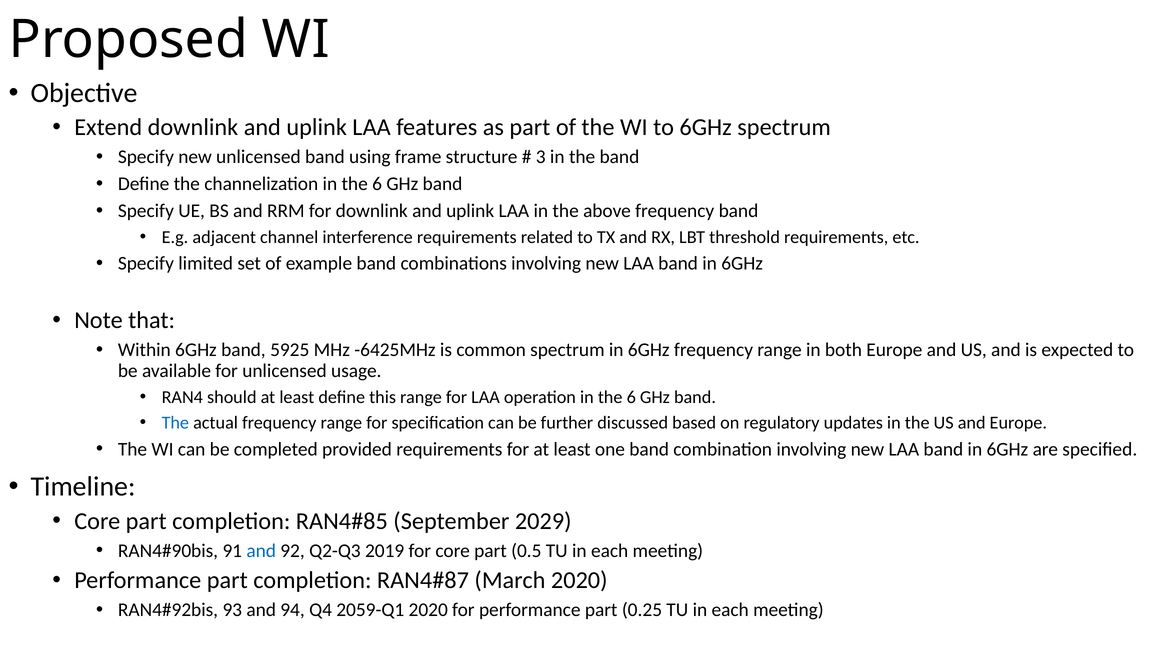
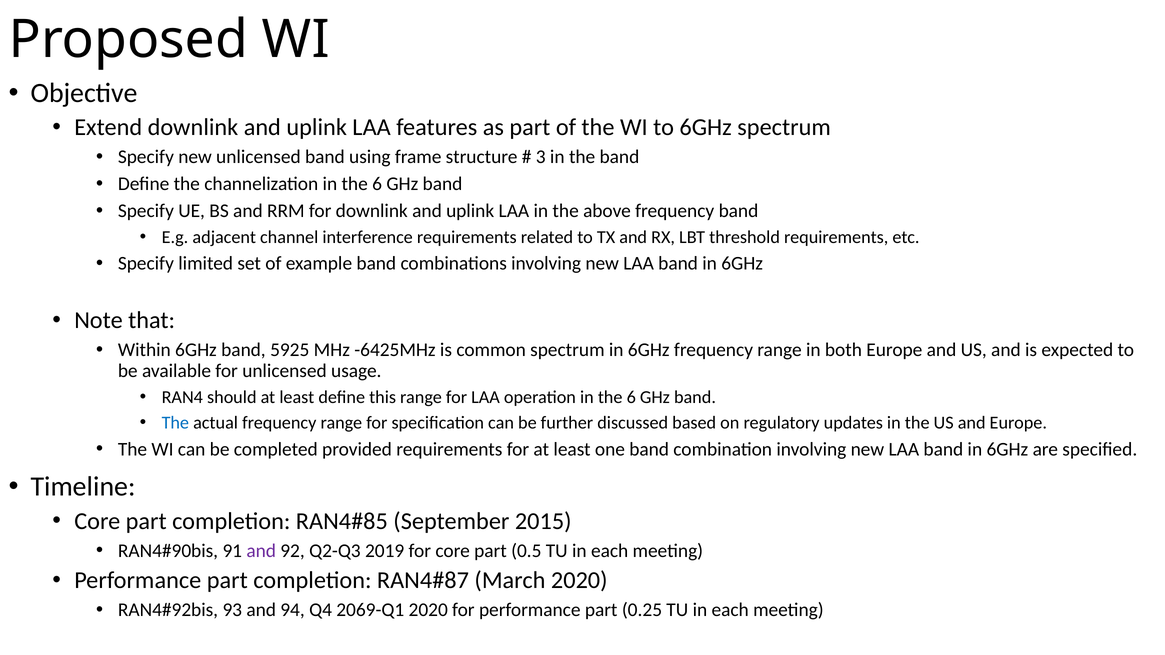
2029: 2029 -> 2015 (543, 521)
and colour: blue -> purple (261, 551)
2059-Q1: 2059-Q1 -> 2069-Q1 (370, 610)
